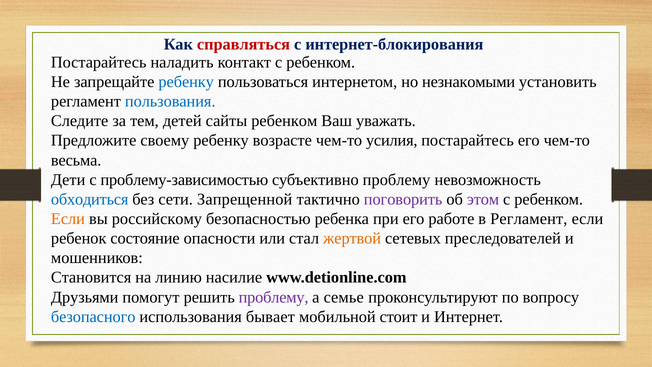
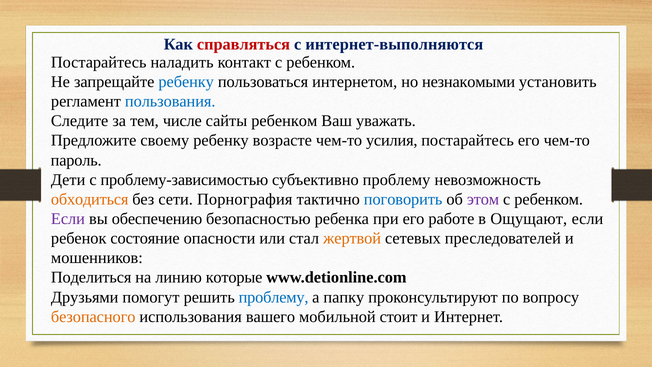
интернет-блокирования: интернет-блокирования -> интернет-выполняются (394, 45)
детей: детей -> числе (182, 121)
весьма: весьма -> пароль (76, 160)
обходиться colour: blue -> orange (90, 199)
Запрещенной: Запрещенной -> Порнография (245, 199)
поговорить colour: purple -> blue (403, 199)
Если colour: orange -> purple (68, 219)
российскому: российскому -> обеспечению (157, 219)
в Регламент: Регламент -> Ощущают (529, 219)
Становится: Становится -> Поделиться (91, 277)
насилие: насилие -> которые (234, 277)
проблему colour: purple -> blue (274, 297)
семье: семье -> папку (344, 297)
безопасного colour: blue -> orange (93, 316)
бывает: бывает -> вашего (270, 316)
